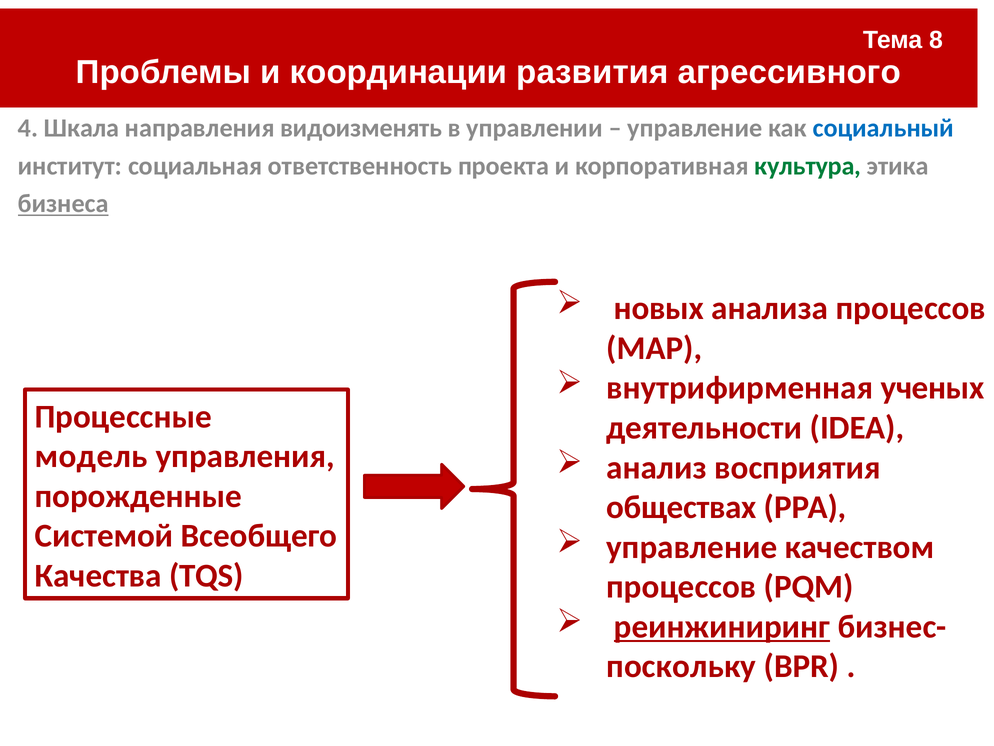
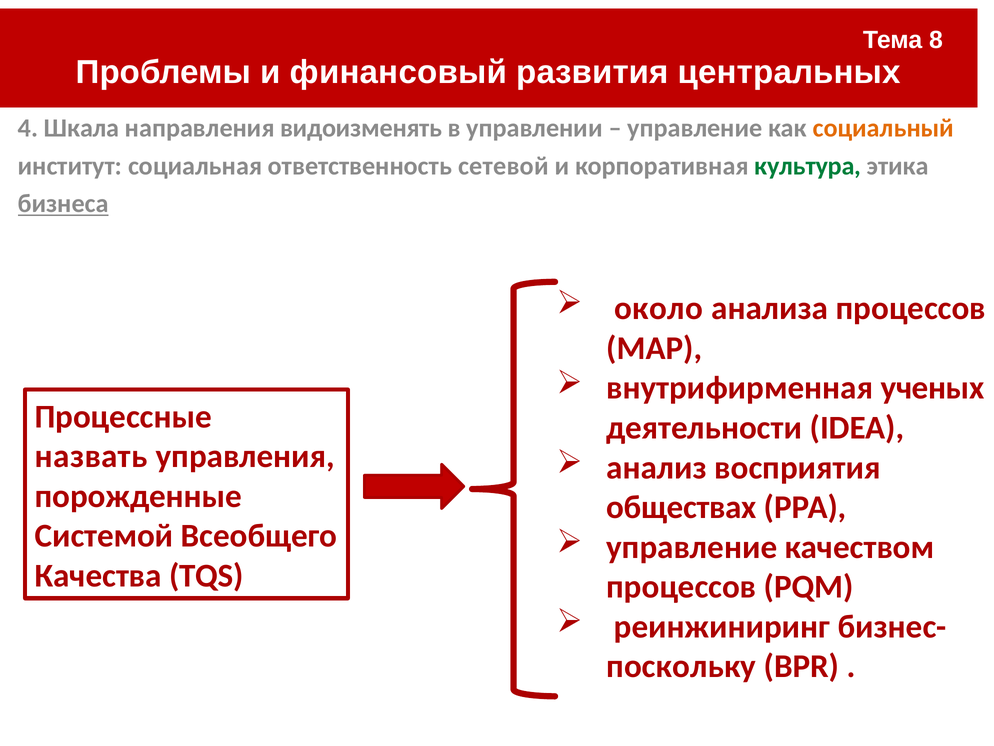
координации: координации -> финансовый (398, 72)
агрессивного: агрессивного -> центральных (789, 72)
социальный colour: blue -> orange (883, 128)
проекта: проекта -> сетевой (503, 166)
новых: новых -> около (659, 308)
модель: модель -> назвать (91, 456)
реинжиниринг underline: present -> none (722, 626)
